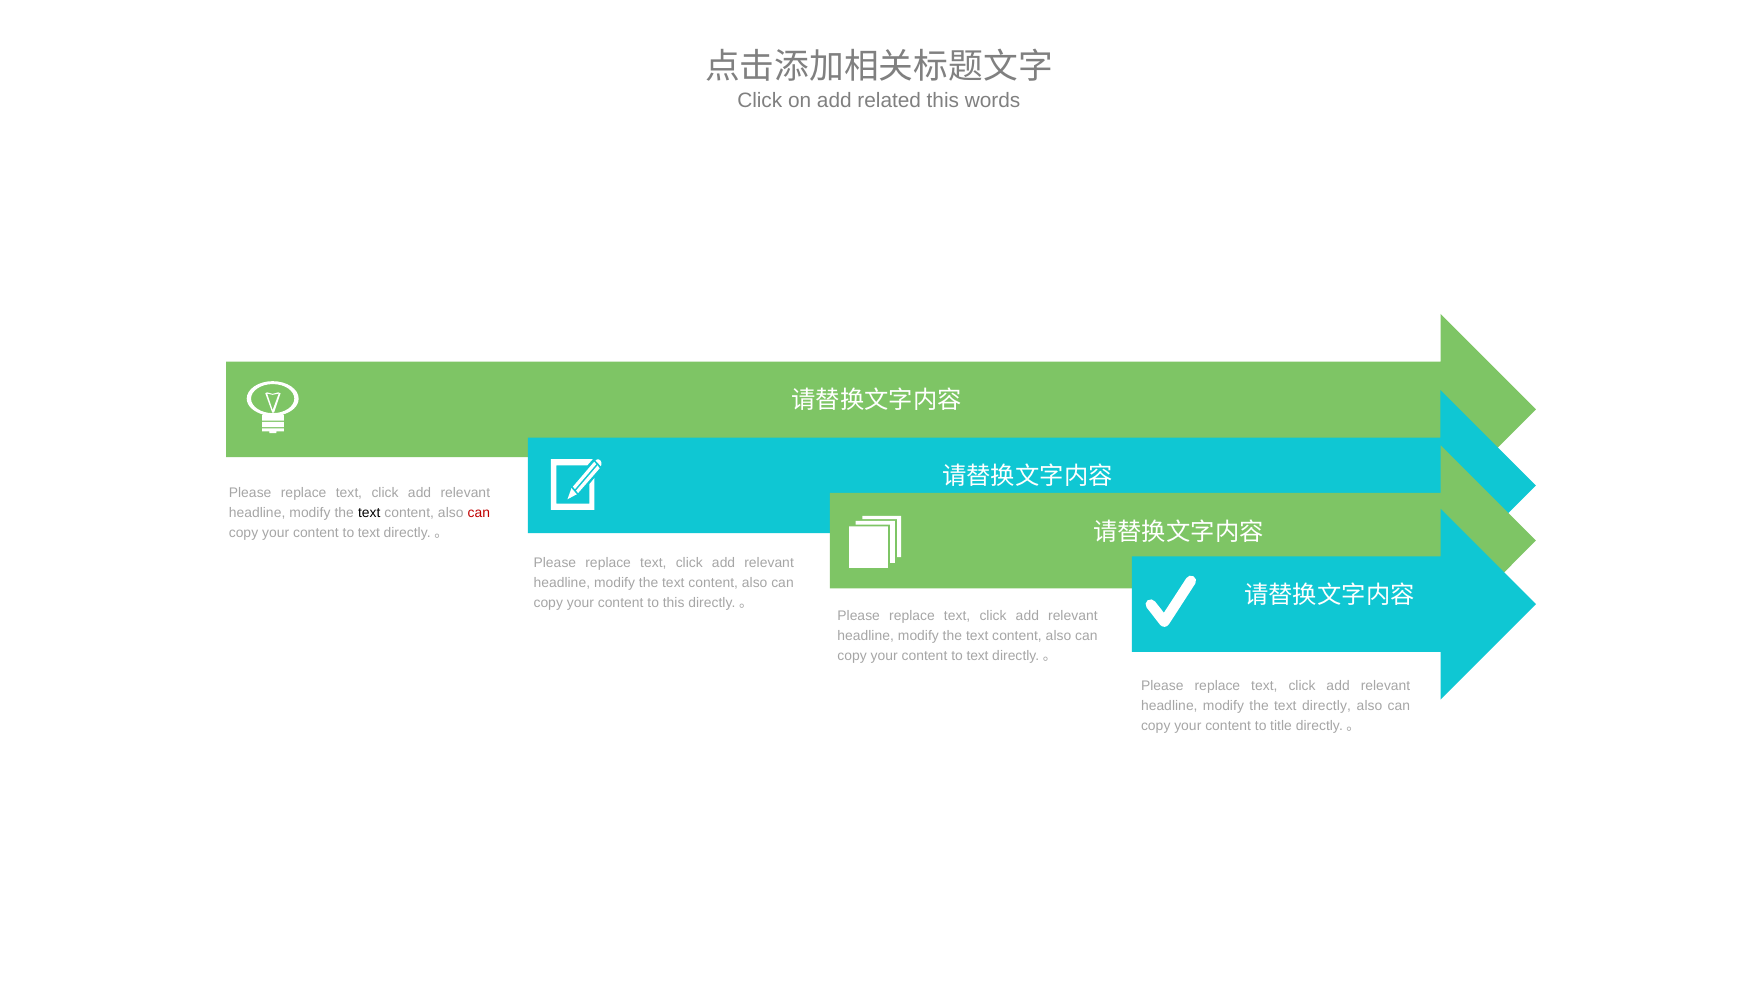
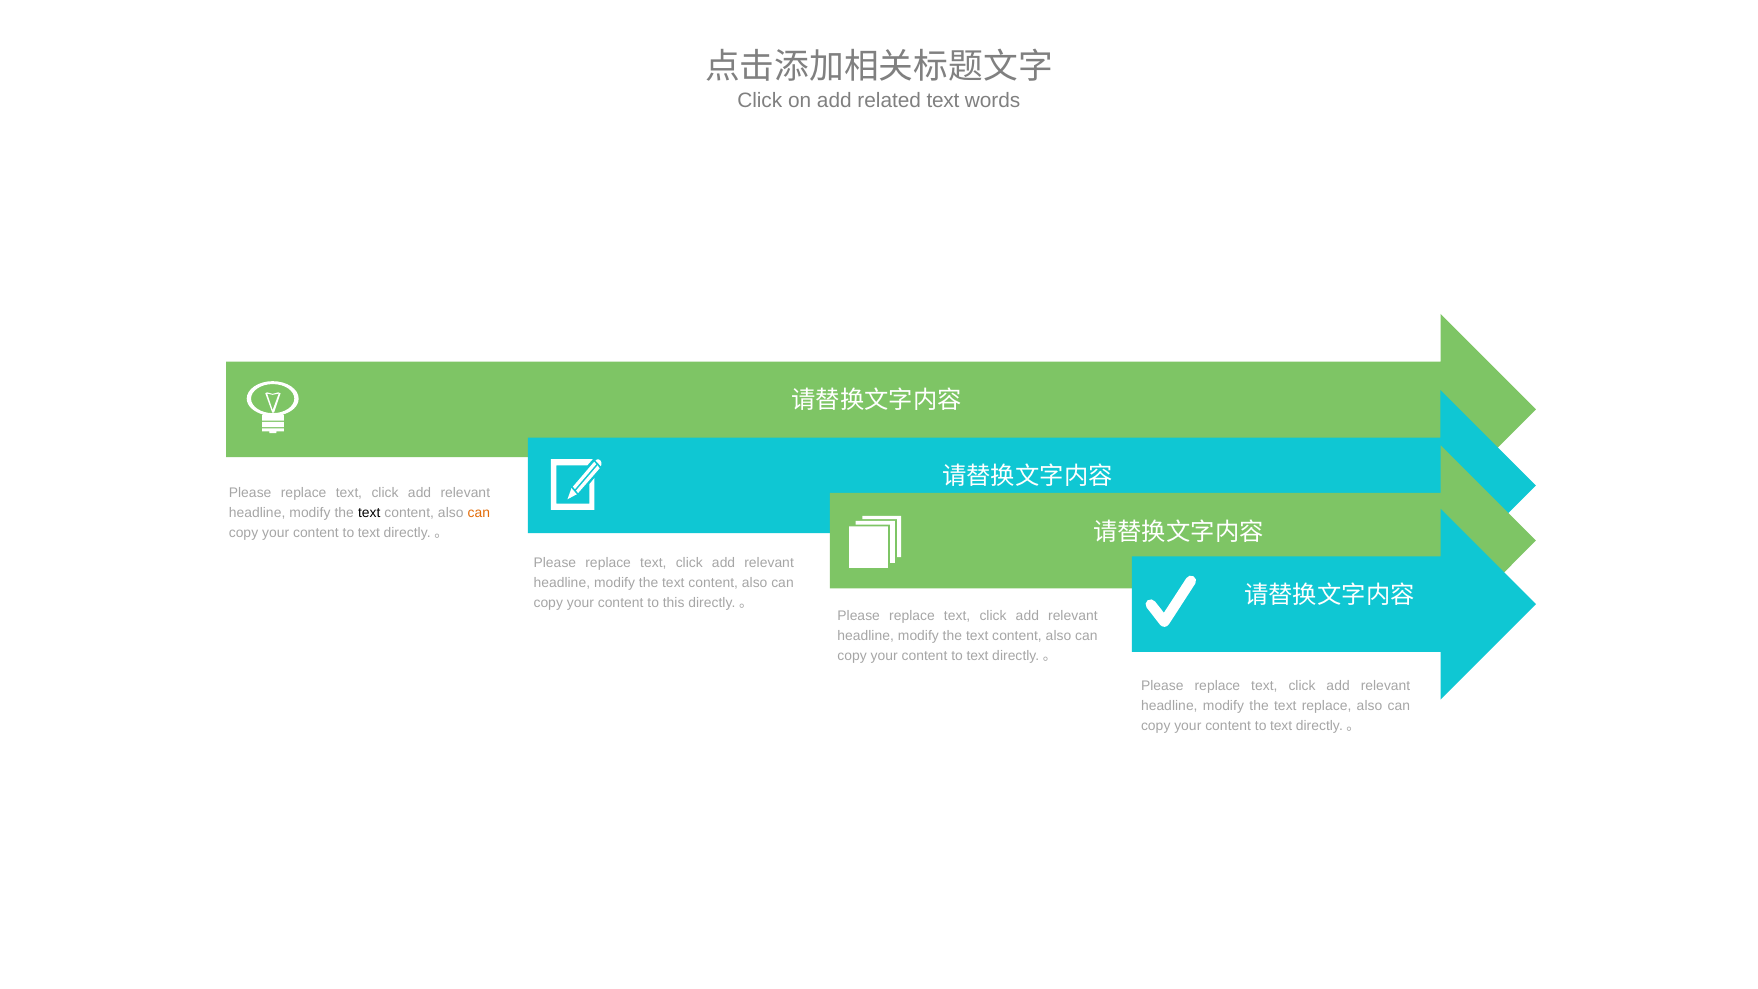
related this: this -> text (943, 100)
can colour: red -> orange (479, 513)
the text directly: directly -> replace (1327, 706)
title: title -> text (1281, 726)
